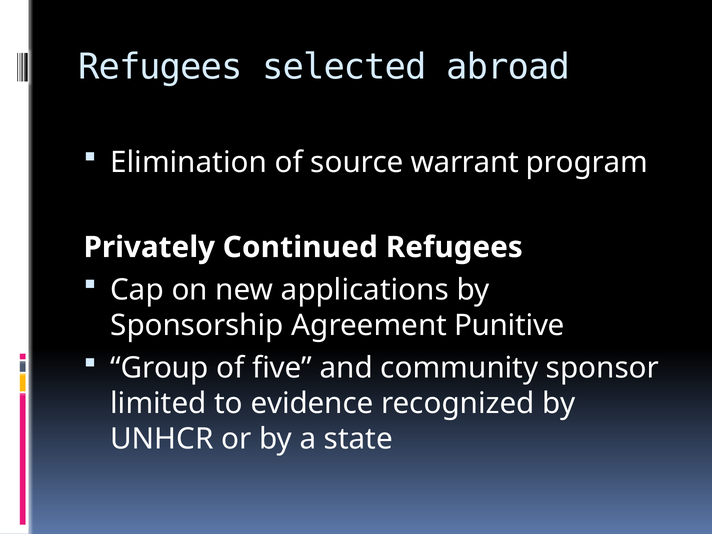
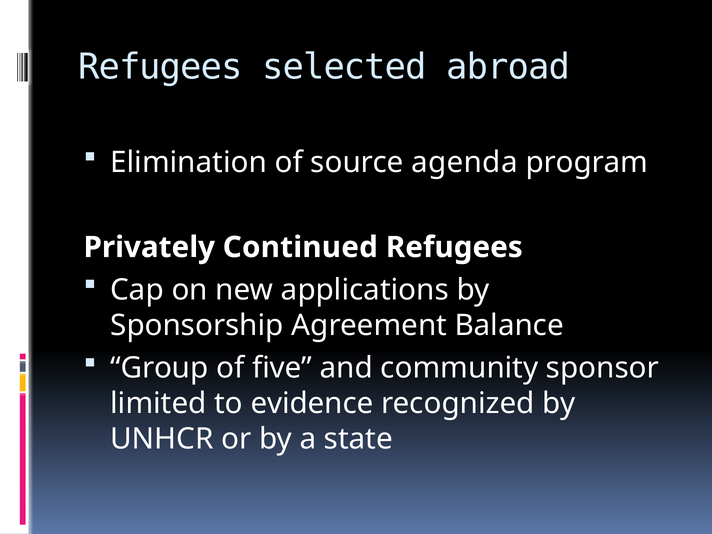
warrant: warrant -> agenda (465, 162)
Punitive: Punitive -> Balance (509, 325)
